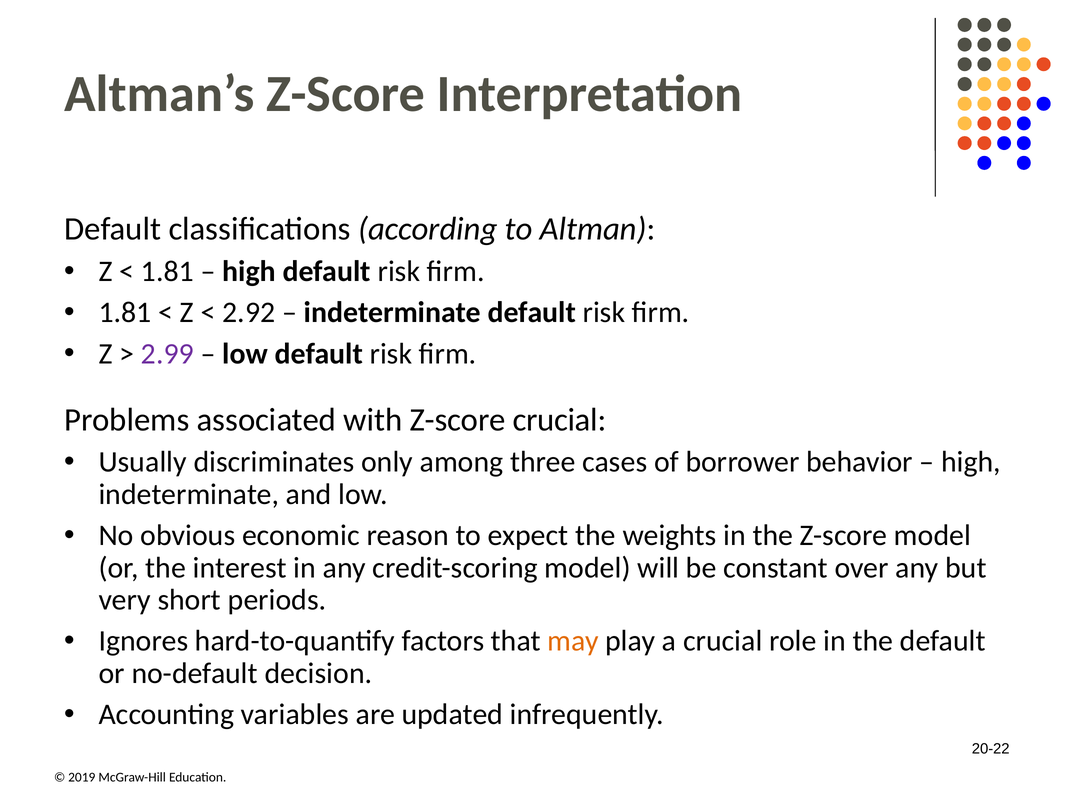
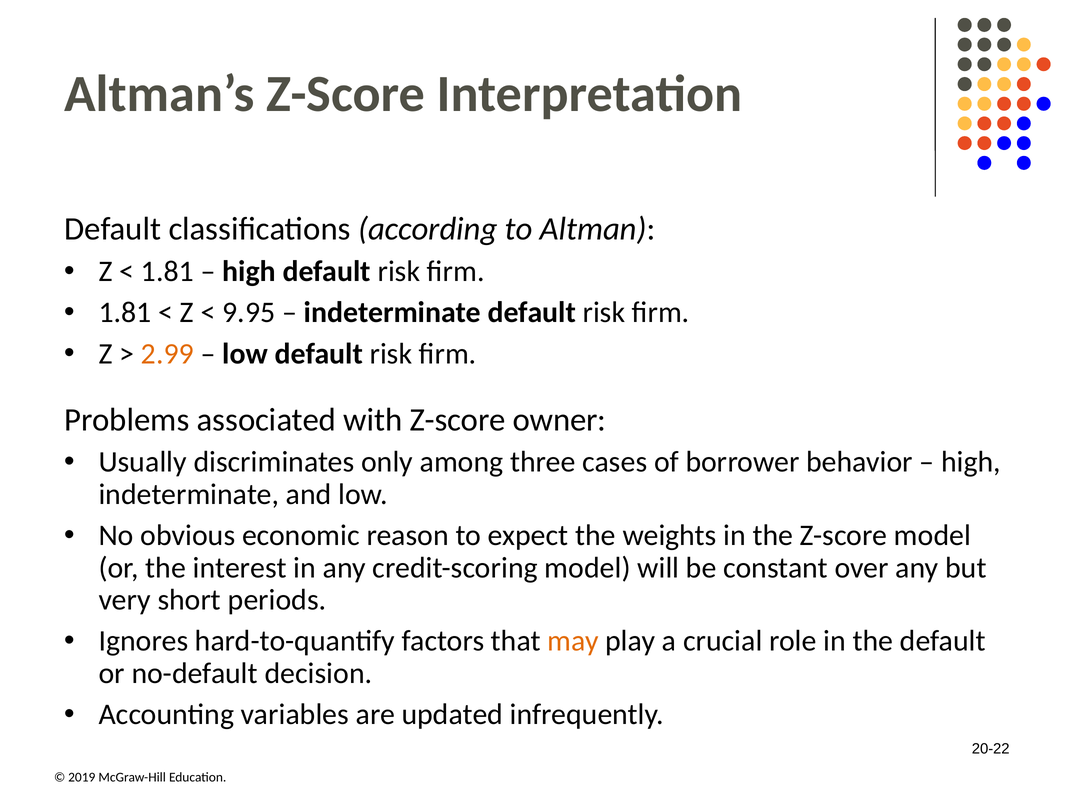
2.92: 2.92 -> 9.95 (249, 313)
2.99 colour: purple -> orange (167, 354)
Z-score crucial: crucial -> owner (559, 420)
